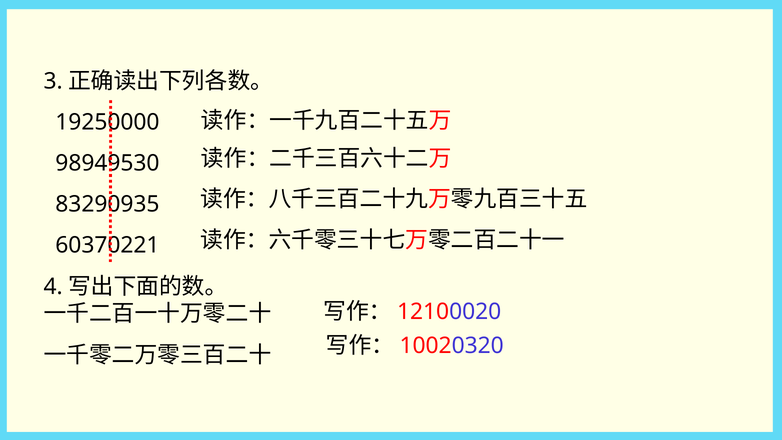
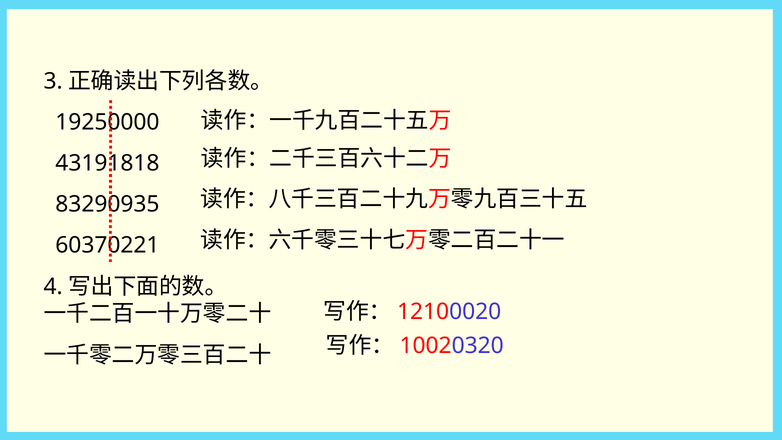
98949530: 98949530 -> 43191818 (107, 163)
